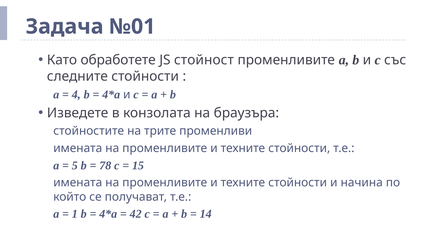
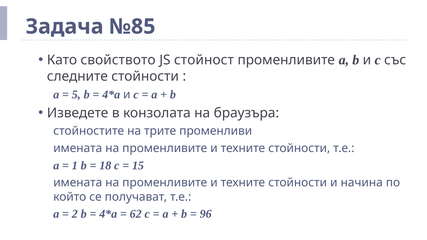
№01: №01 -> №85 (132, 27)
обработете: обработете -> свойството (118, 60)
4: 4 -> 5 (76, 95)
5: 5 -> 1 (75, 166)
78: 78 -> 18 (105, 166)
1: 1 -> 2 (75, 214)
42: 42 -> 62 (136, 214)
14: 14 -> 96 (206, 214)
